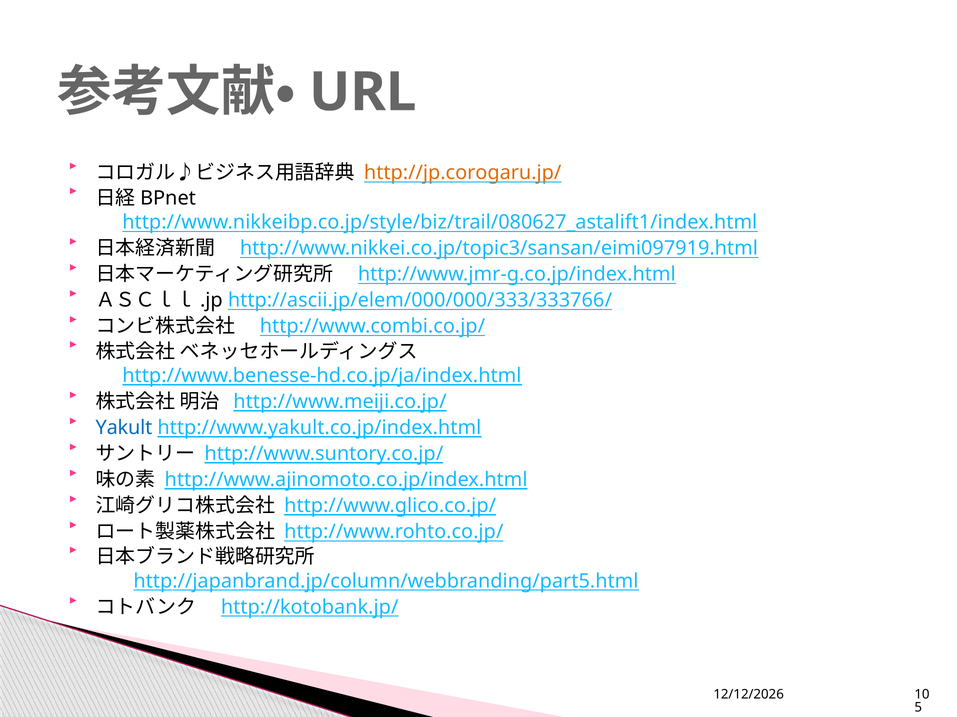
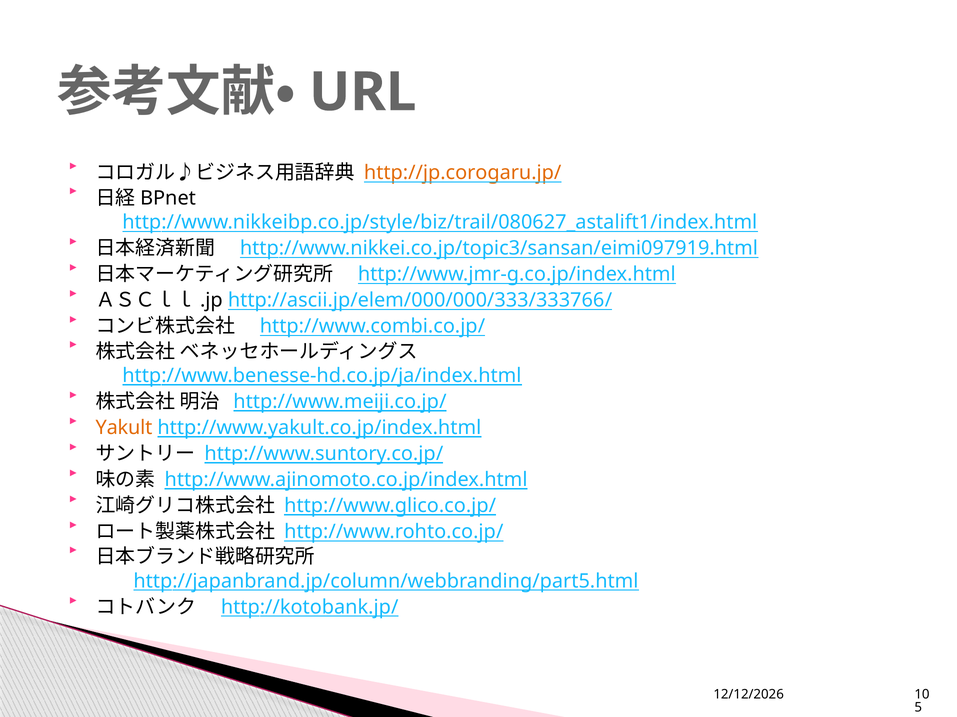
Yakult colour: blue -> orange (124, 428)
